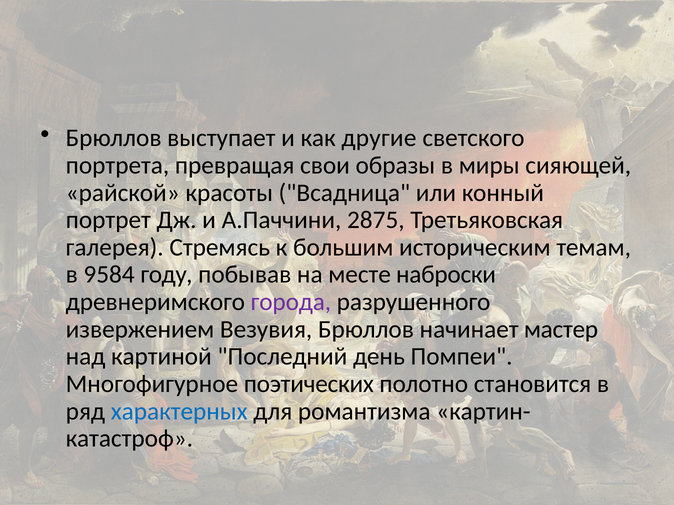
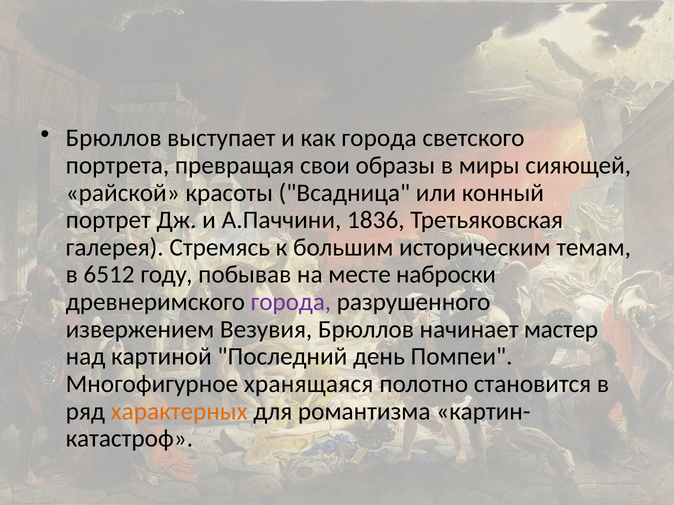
как другие: другие -> города (379, 138)
2875: 2875 -> 1836 (376, 220)
9584: 9584 -> 6512 (109, 275)
поэтических: поэтических -> хранящаяся (309, 384)
характерных colour: blue -> orange (179, 412)
